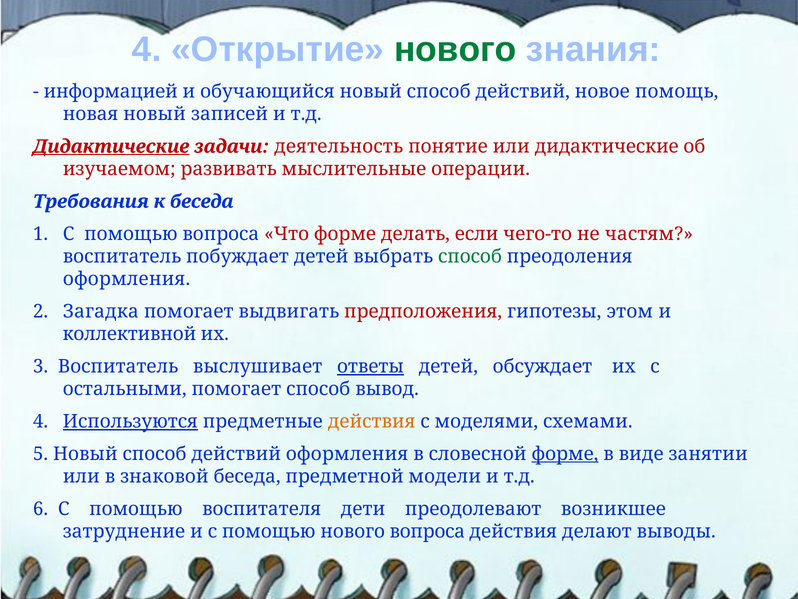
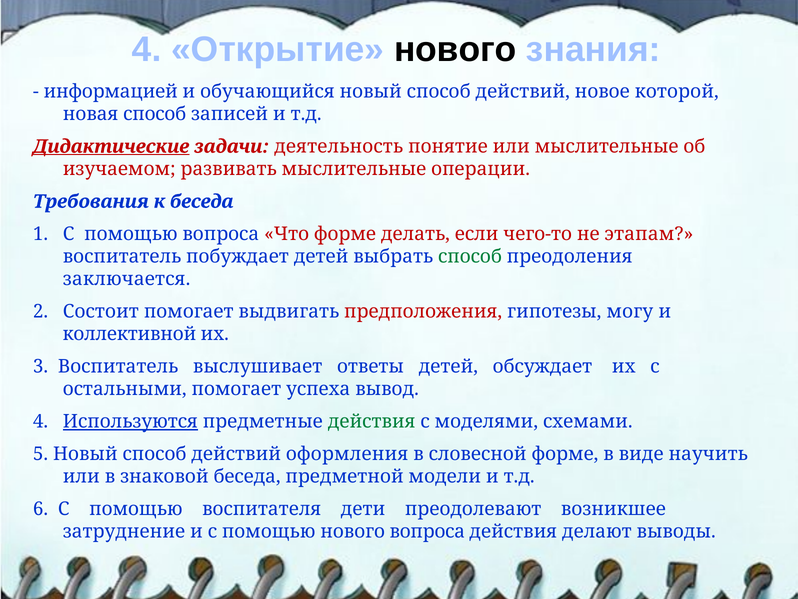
нового colour: green -> black (455, 50)
помощь: помощь -> которой (677, 91)
новая новый: новый -> способ (155, 114)
или дидактические: дидактические -> мыслительные (607, 146)
частям: частям -> этапам (649, 234)
оформления: оформления -> заключается (127, 279)
Загадка: Загадка -> Состоит (101, 311)
этом: этом -> могу (630, 311)
ответы underline: present -> none (370, 366)
помогает способ: способ -> успеха (318, 389)
действия colour: orange -> green (372, 421)
форме underline: present -> none (565, 454)
занятии: занятии -> научить (708, 454)
